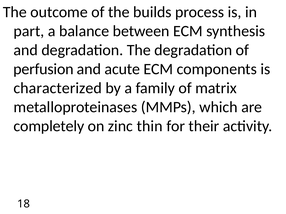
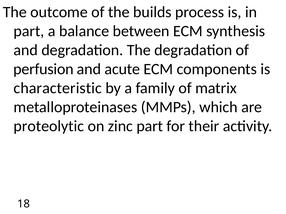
characterized: characterized -> characteristic (58, 88)
completely: completely -> proteolytic (49, 126)
zinc thin: thin -> part (150, 126)
